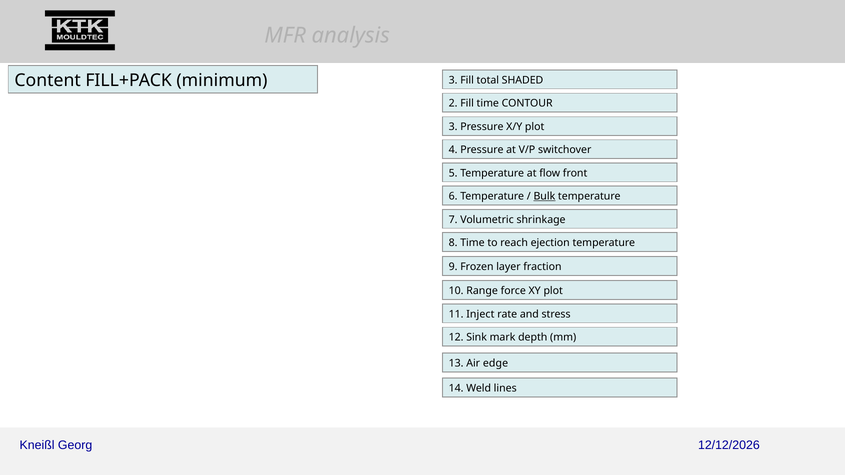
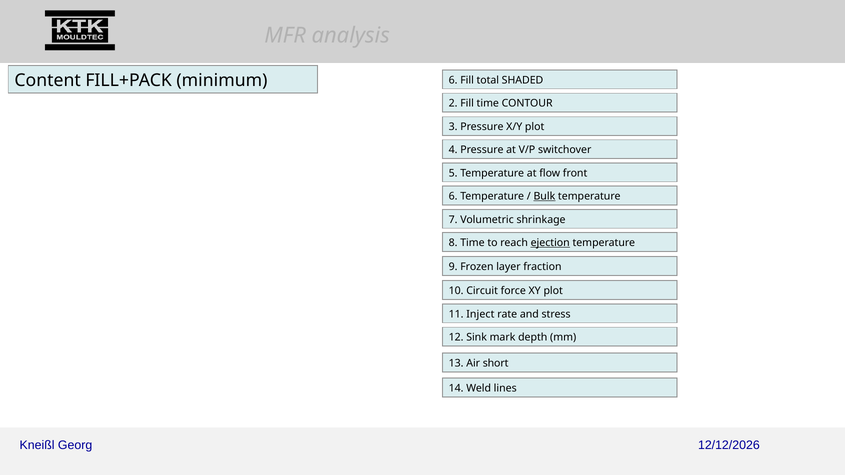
minimum 3: 3 -> 6 (453, 80)
ejection underline: none -> present (550, 243)
Range: Range -> Circuit (482, 291)
edge: edge -> short (496, 363)
